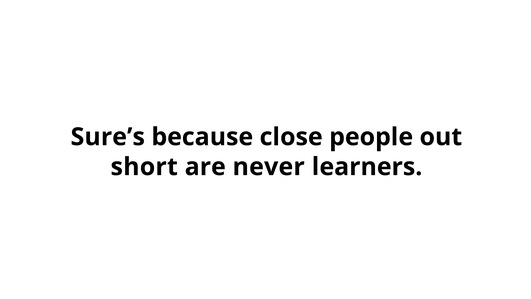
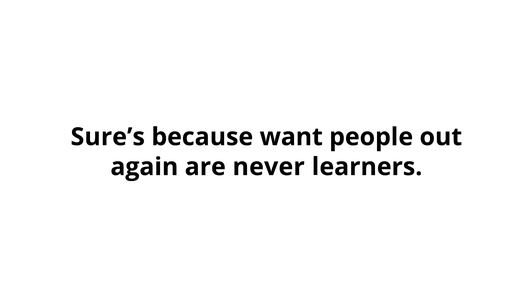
close: close -> want (291, 137)
short: short -> again (144, 167)
